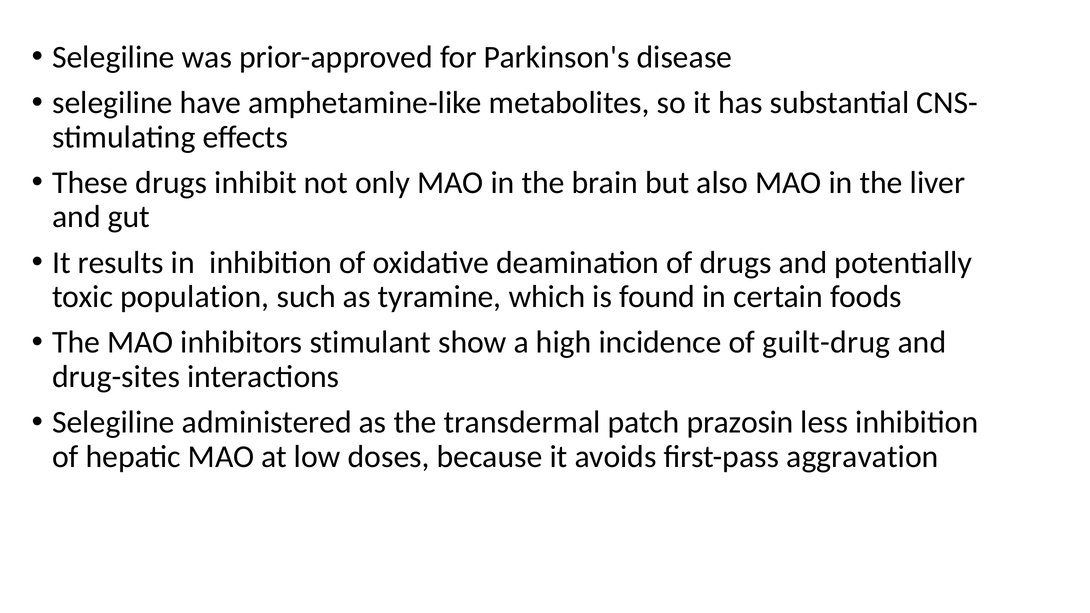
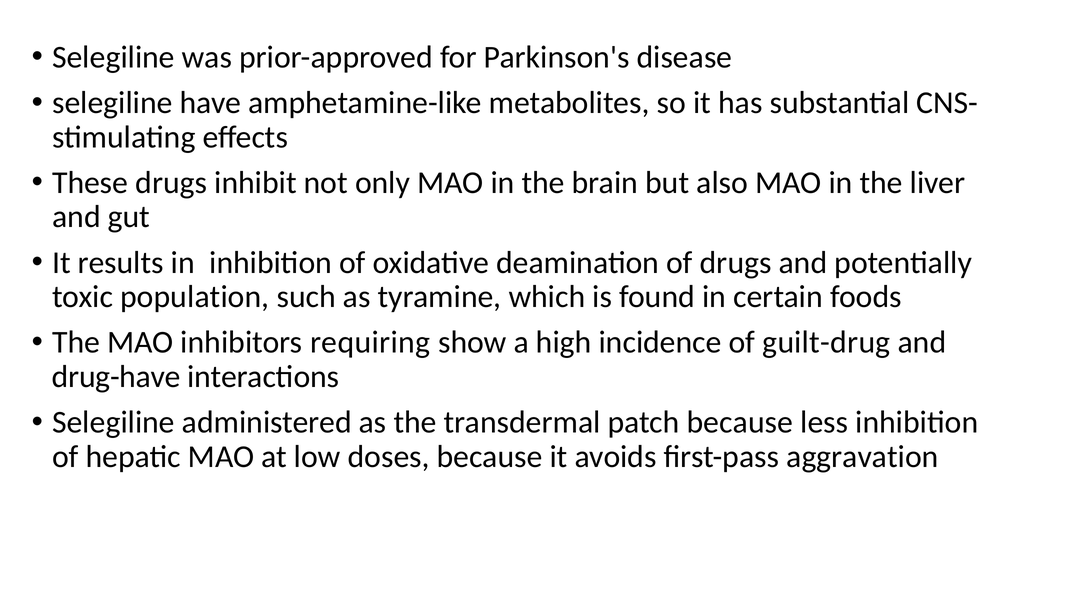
stimulant: stimulant -> requiring (370, 343)
drug-sites: drug-sites -> drug-have (116, 377)
patch prazosin: prazosin -> because (740, 422)
